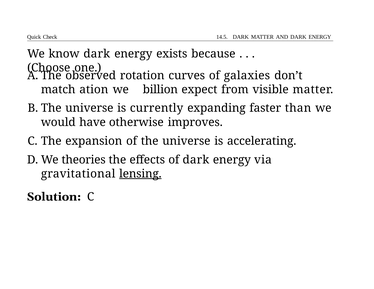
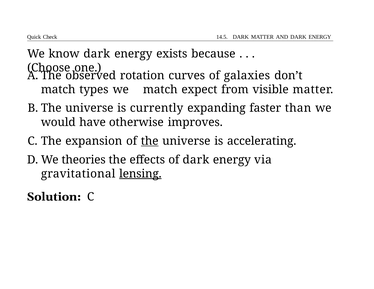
ation: ation -> types (94, 89)
we billion: billion -> match (160, 89)
the underline: none -> present (150, 141)
